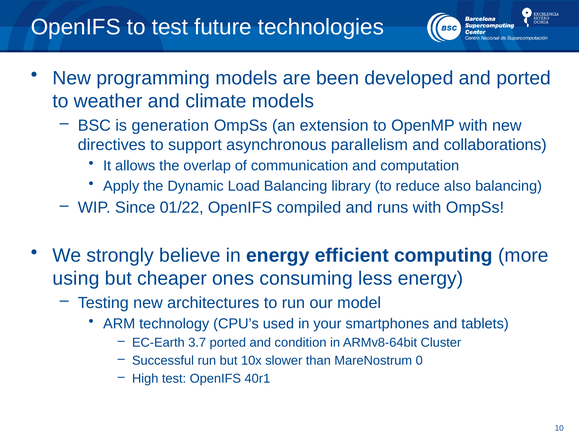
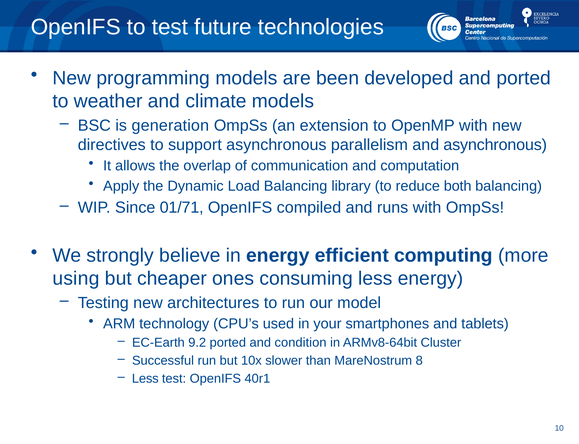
and collaborations: collaborations -> asynchronous (495, 145)
also: also -> both (458, 186)
01/22: 01/22 -> 01/71 (182, 208)
3.7: 3.7 -> 9.2 (197, 343)
0: 0 -> 8 (419, 361)
High: High -> Less (145, 379)
